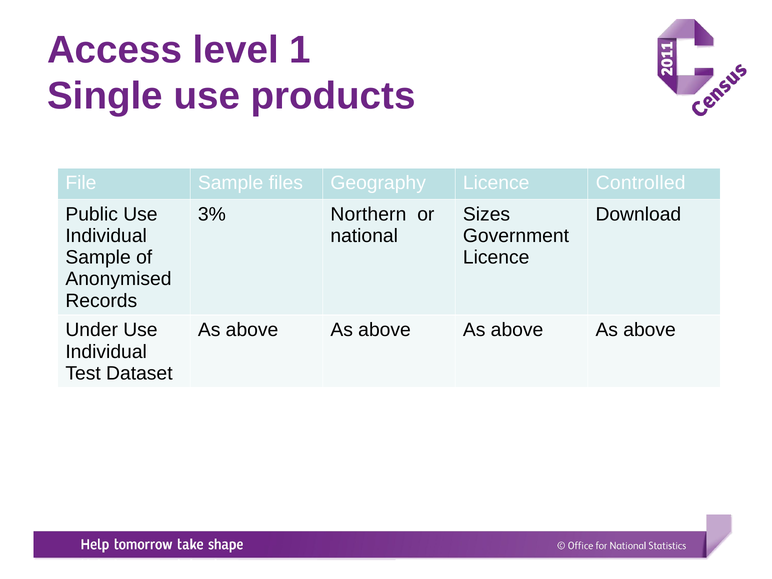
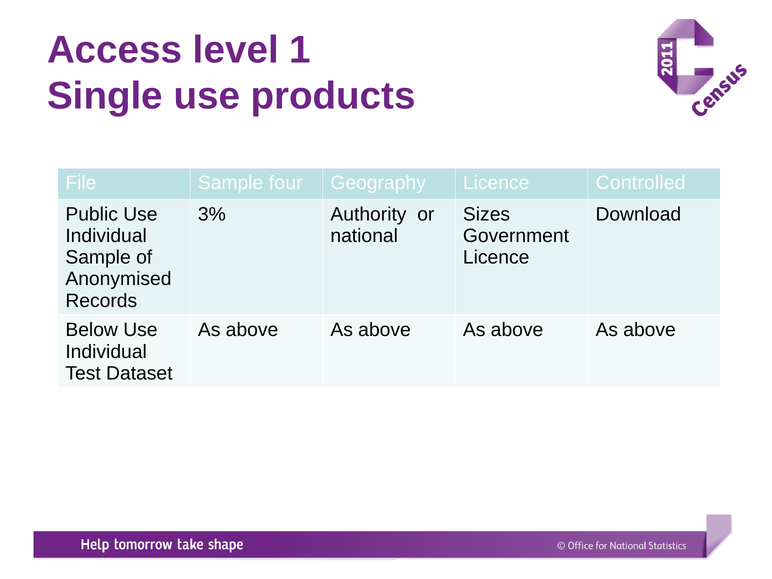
files: files -> four (286, 183)
Northern: Northern -> Authority (368, 214)
Under: Under -> Below (92, 330)
